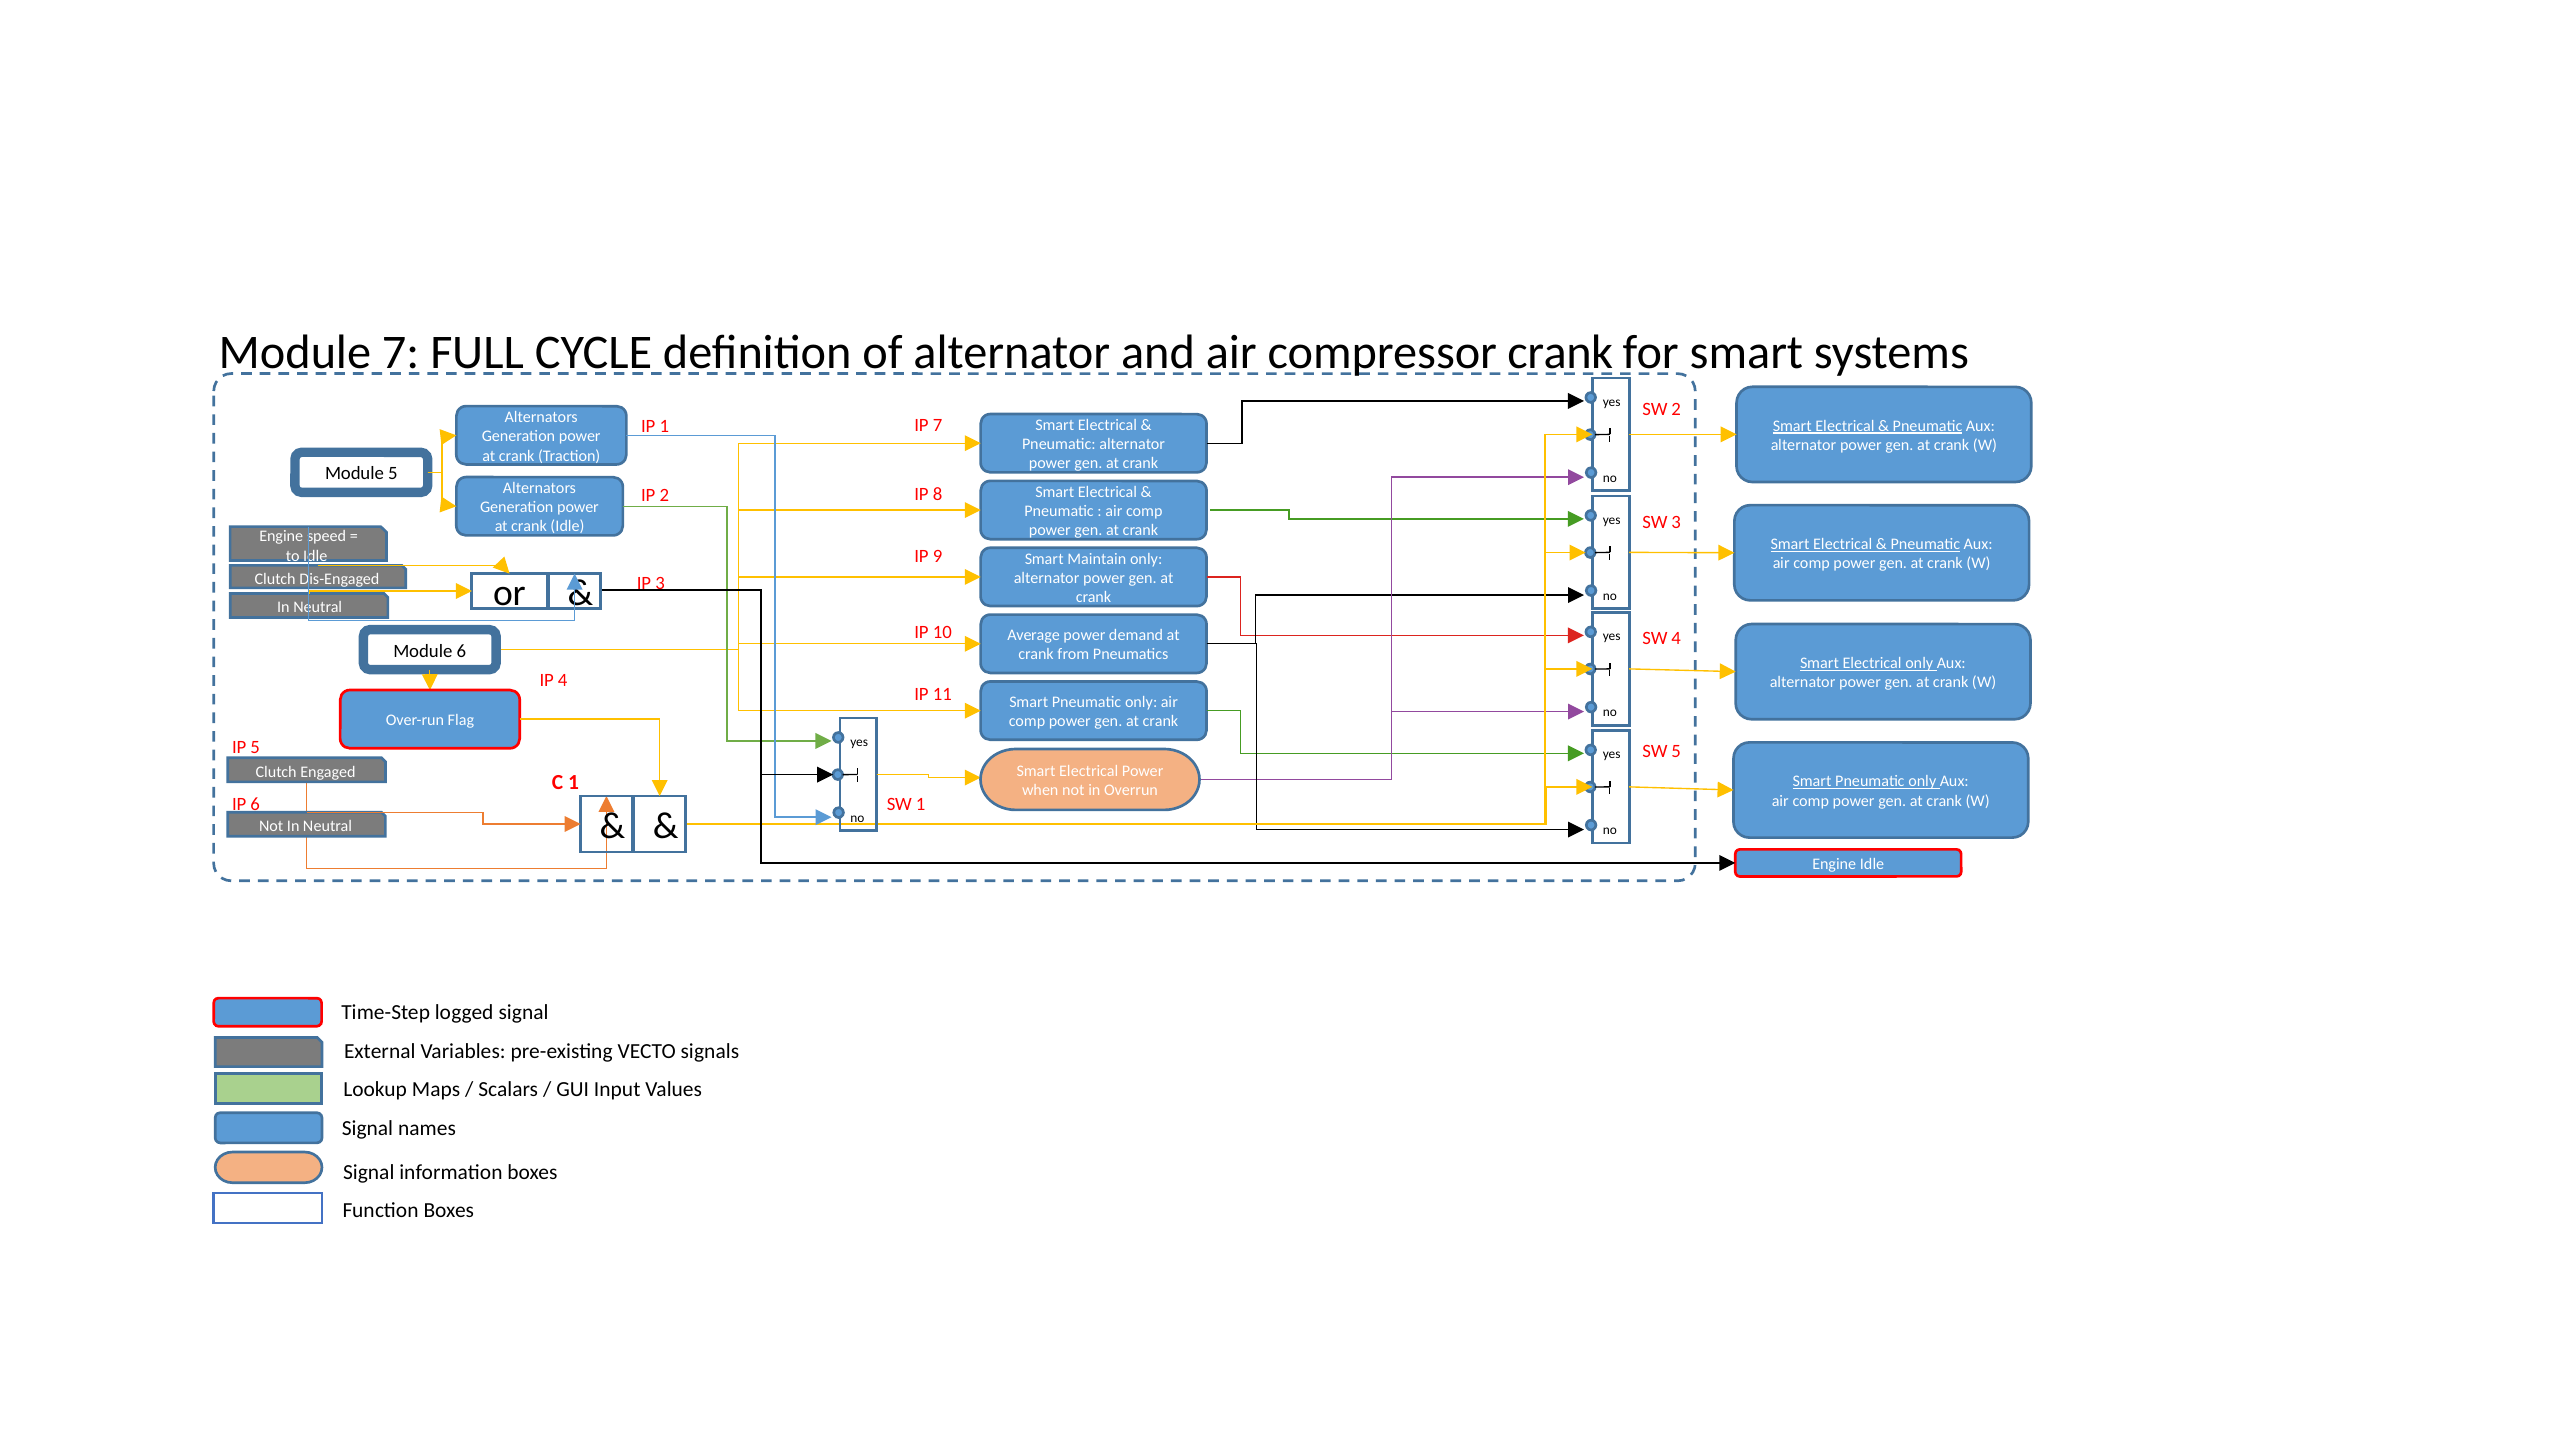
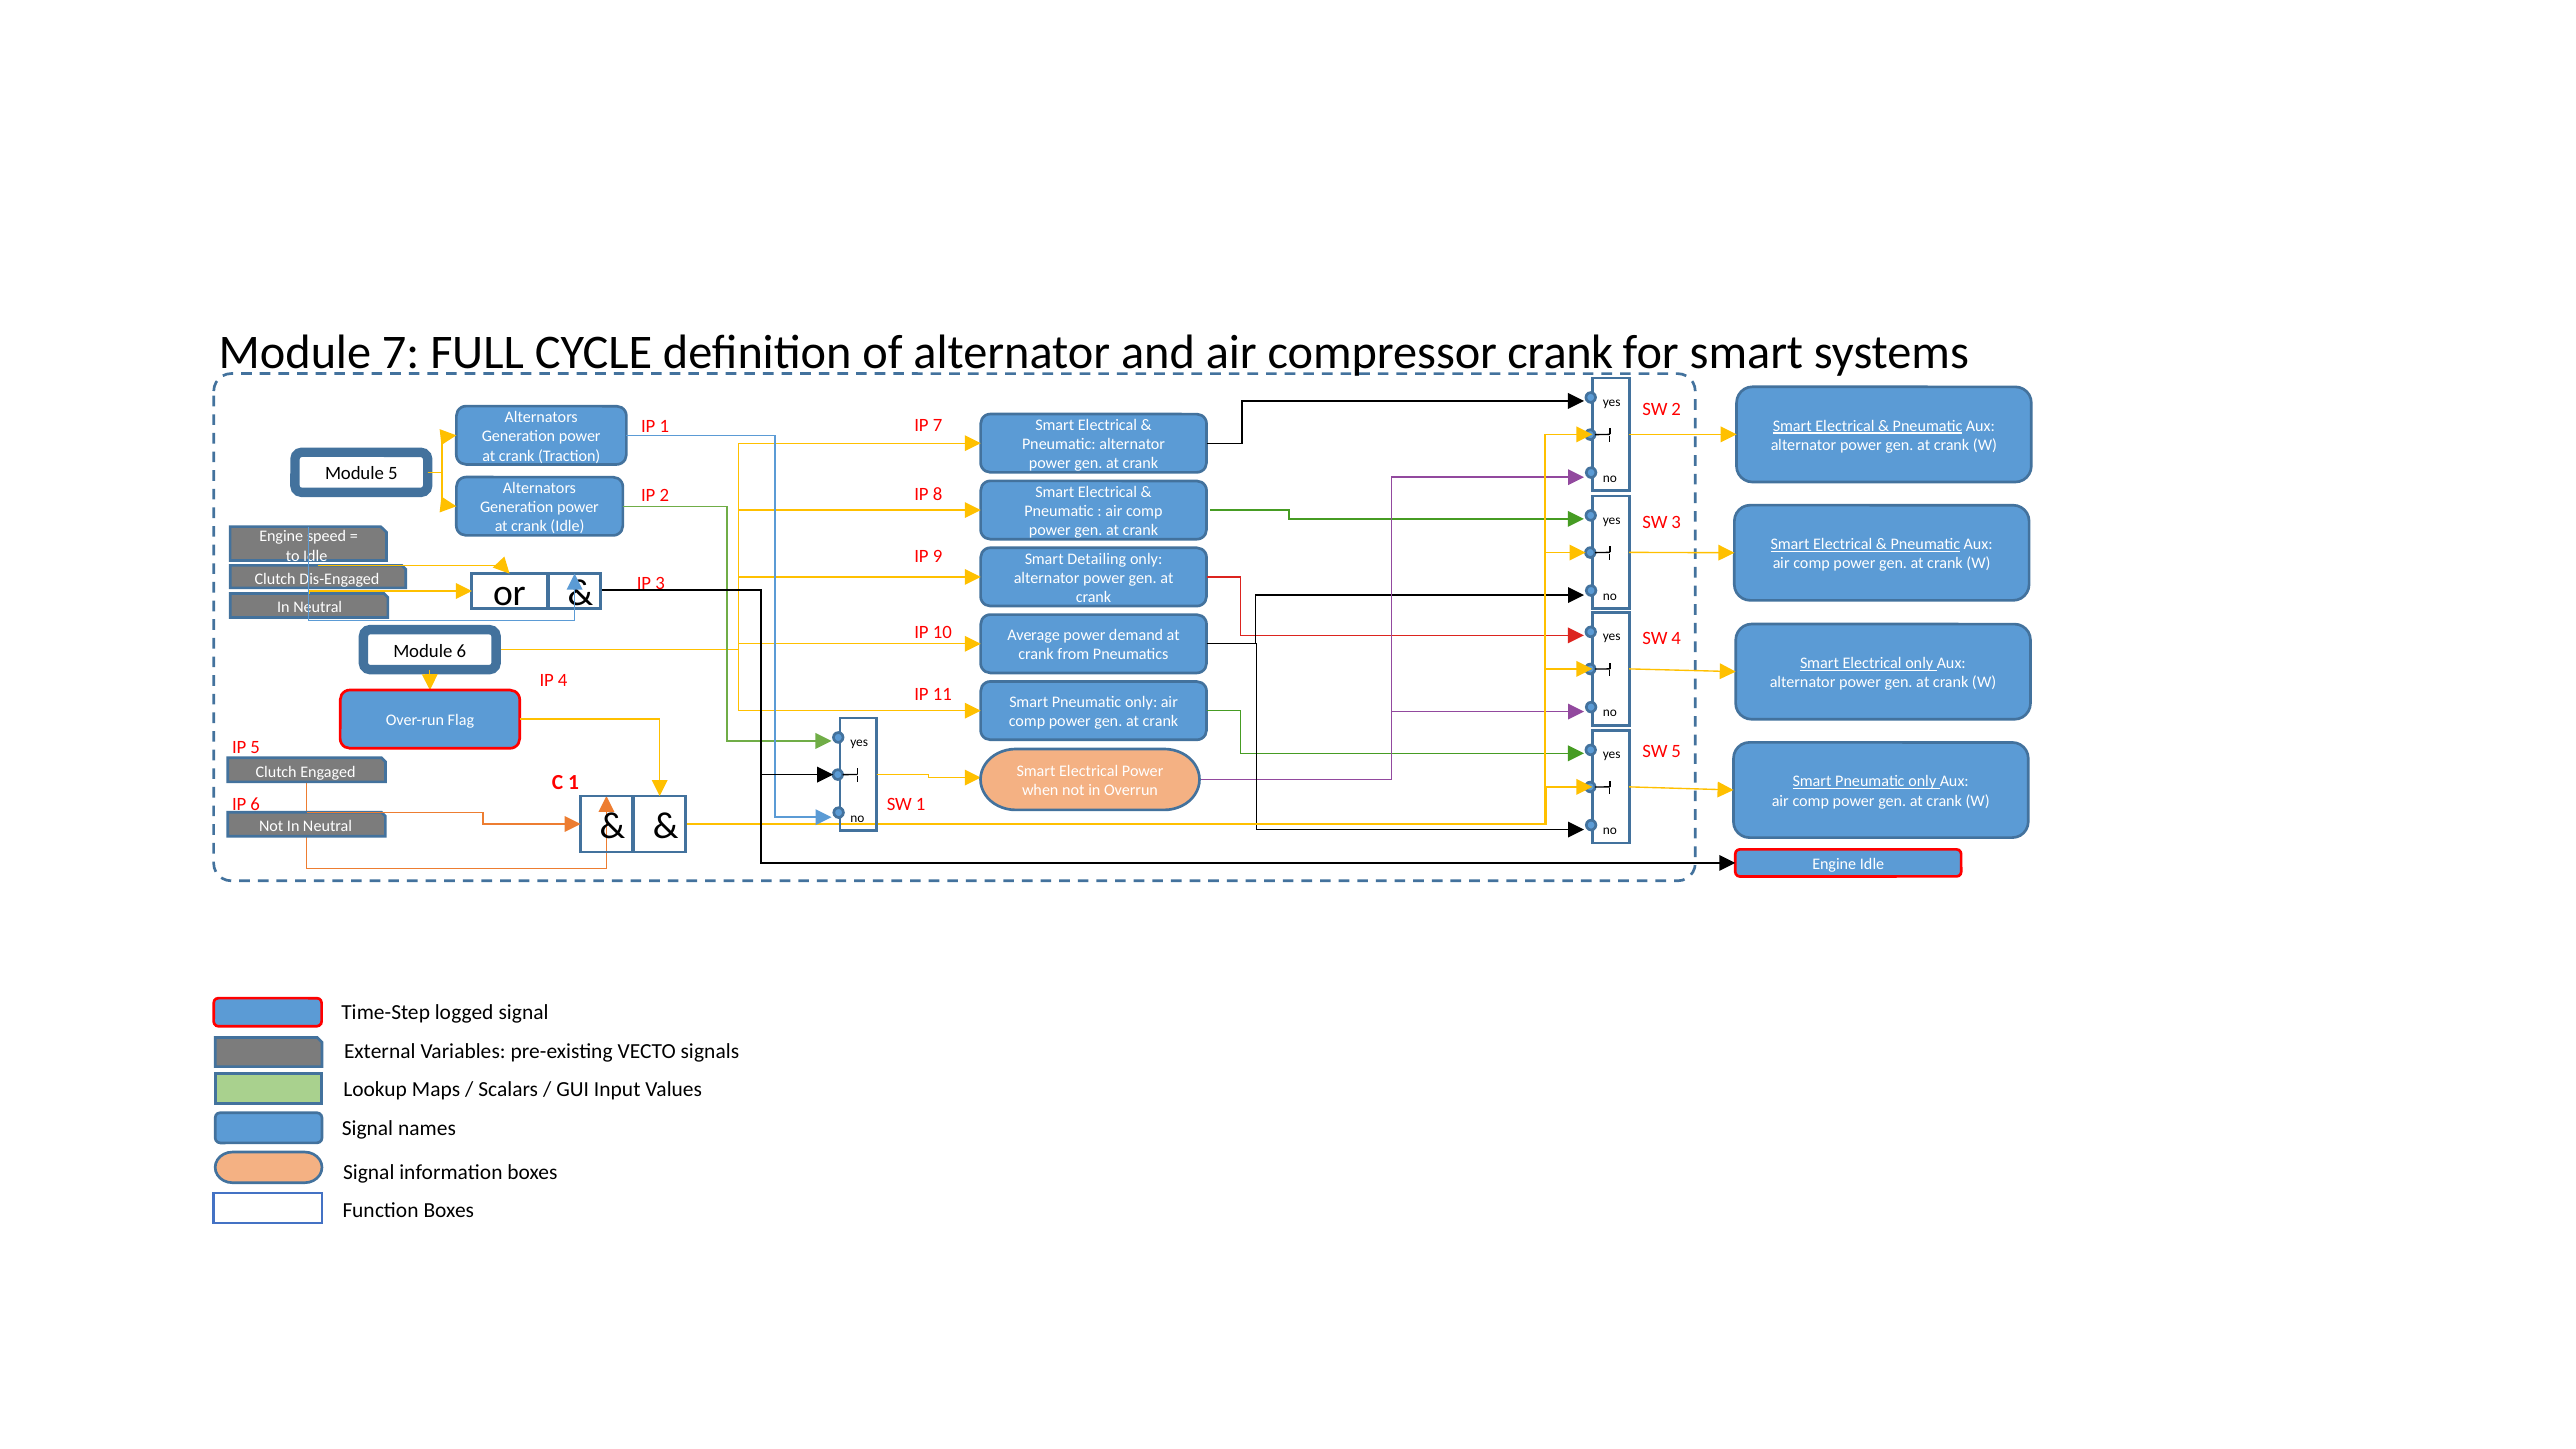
Maintain: Maintain -> Detailing (1097, 559)
